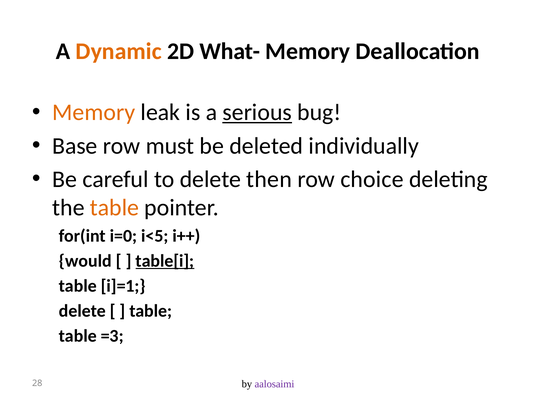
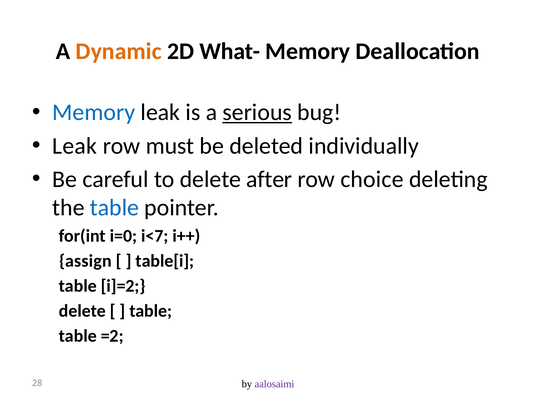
Memory colour: orange -> blue (94, 112)
Base: Base -> Leak (75, 146)
then: then -> after (269, 179)
table colour: orange -> blue (114, 208)
i<5: i<5 -> i<7 (155, 236)
would: would -> assign (85, 261)
table[i underline: present -> none (165, 261)
i]=1: i]=1 -> i]=2 (123, 286)
=3: =3 -> =2 (112, 336)
